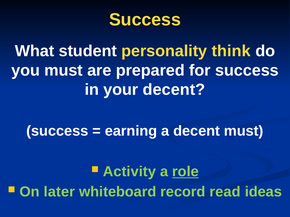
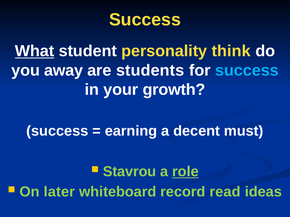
What underline: none -> present (35, 51)
you must: must -> away (64, 71)
prepared: prepared -> students (150, 71)
success colour: white -> light blue (247, 71)
your decent: decent -> growth (174, 90)
Activity: Activity -> Stavrou (130, 172)
